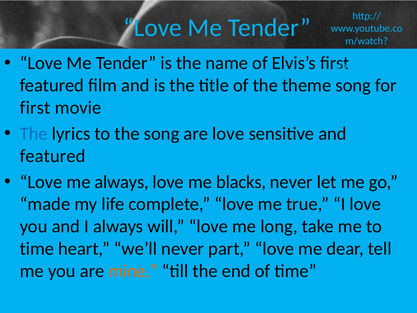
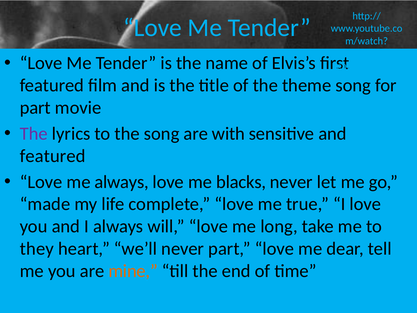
first: first -> part (35, 108)
The colour: blue -> purple (34, 134)
are love: love -> with (228, 134)
time: time -> they (37, 249)
